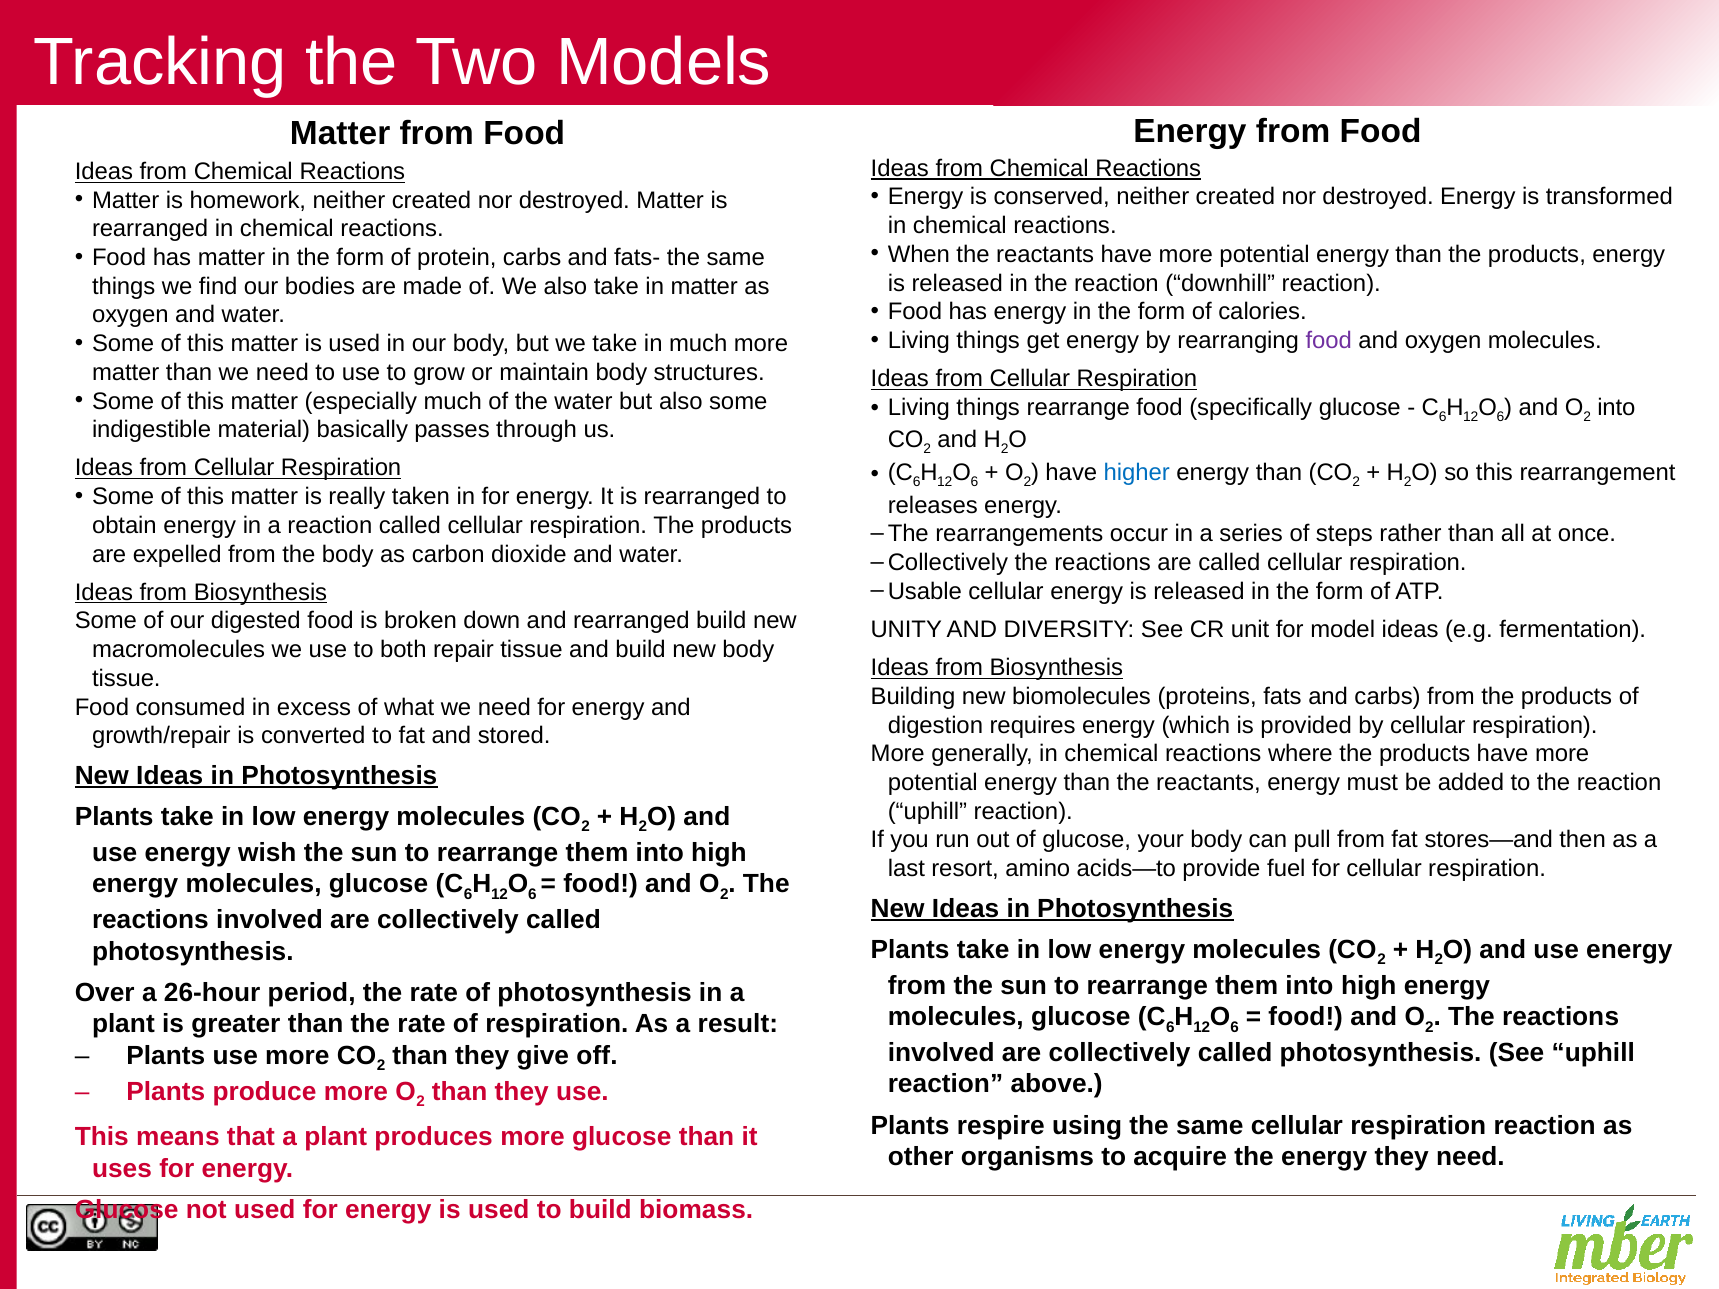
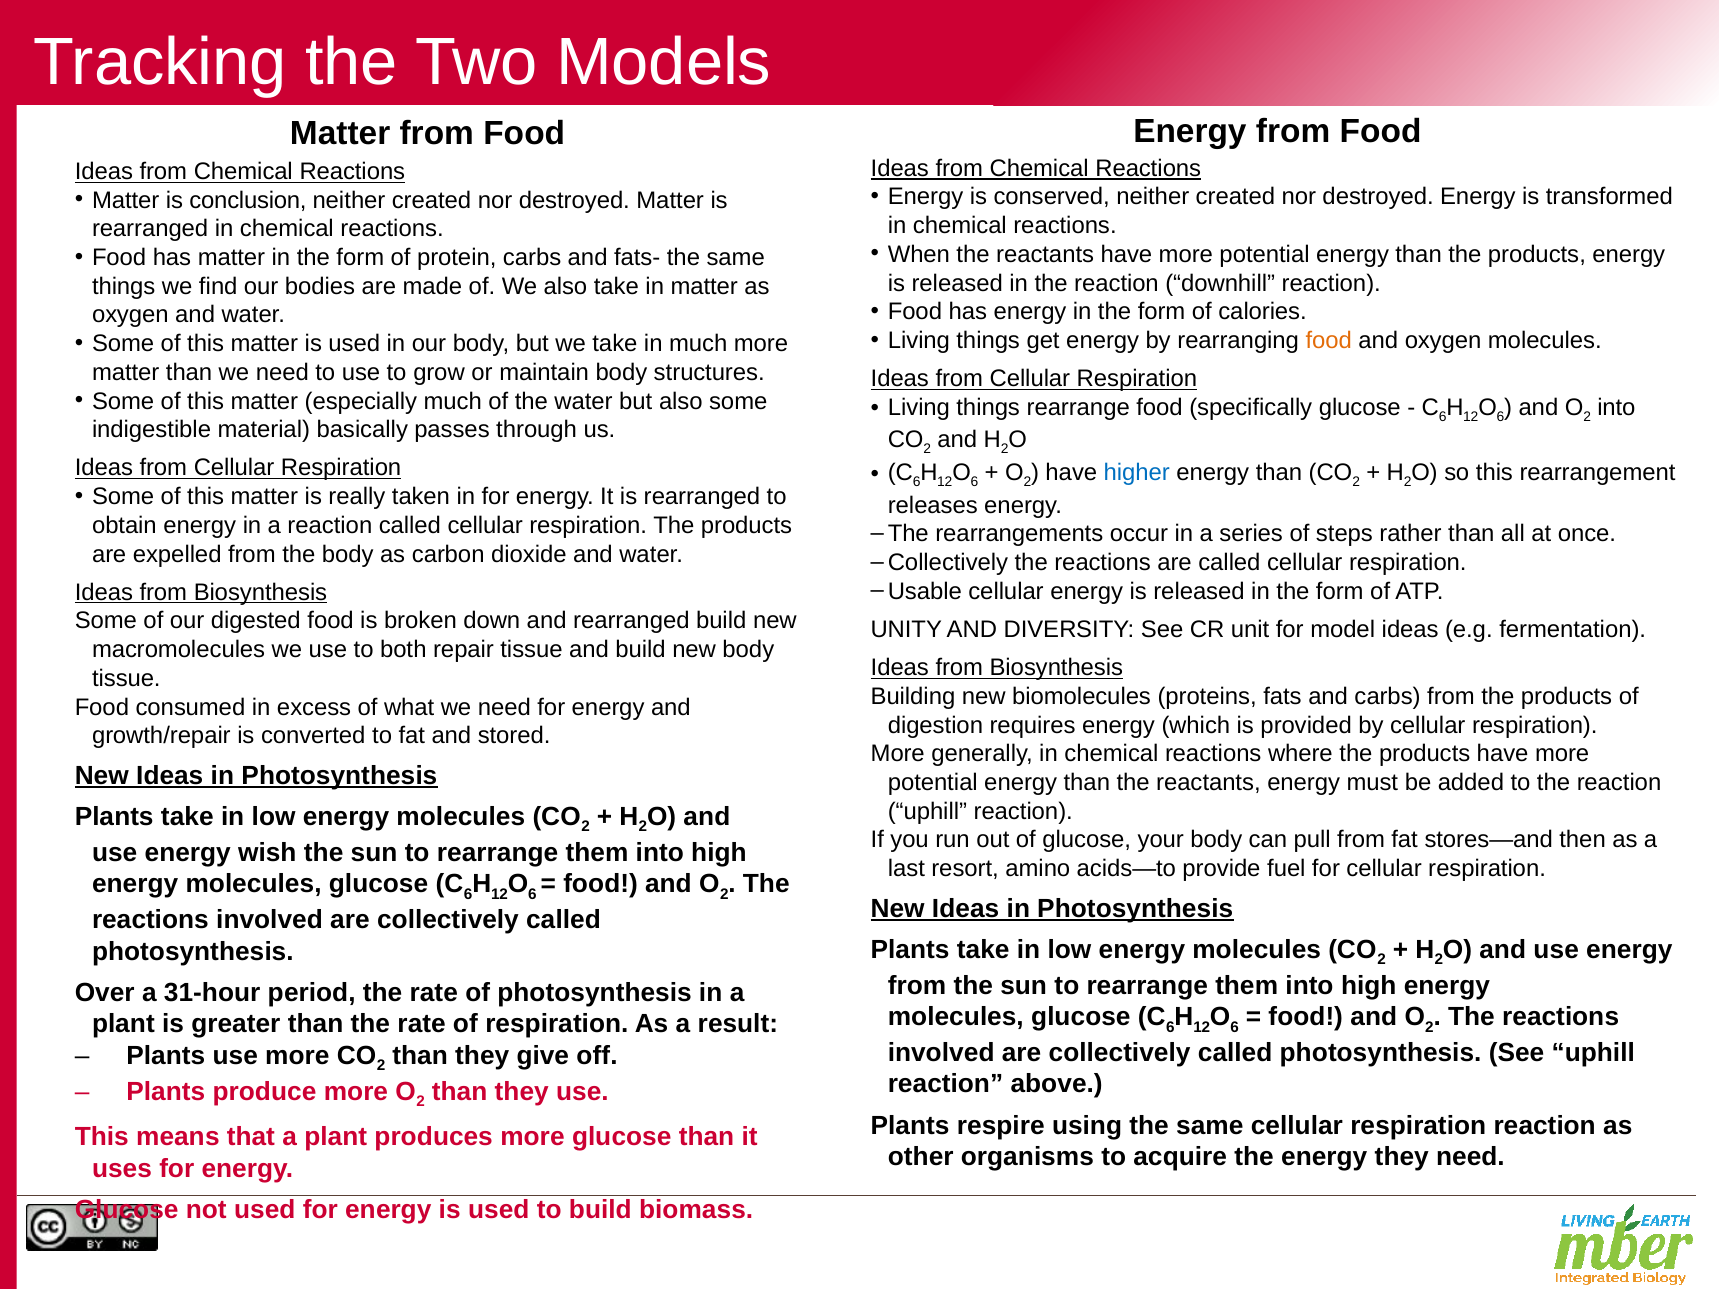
homework: homework -> conclusion (248, 200)
food colour: purple -> orange (1329, 341)
26-hour: 26-hour -> 31-hour (212, 993)
